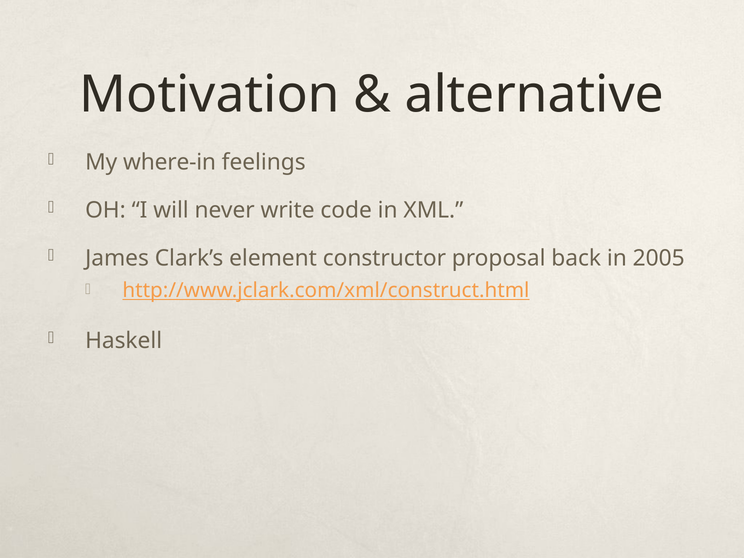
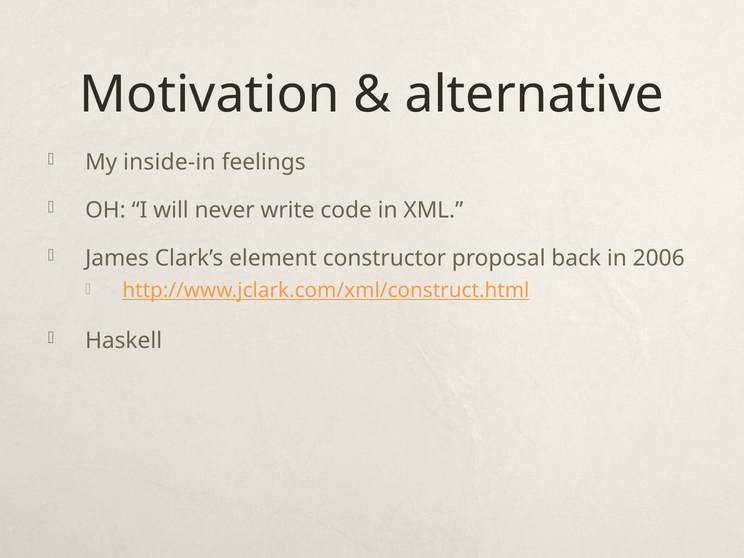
where-in: where-in -> inside-in (169, 162)
2005: 2005 -> 2006 (659, 258)
